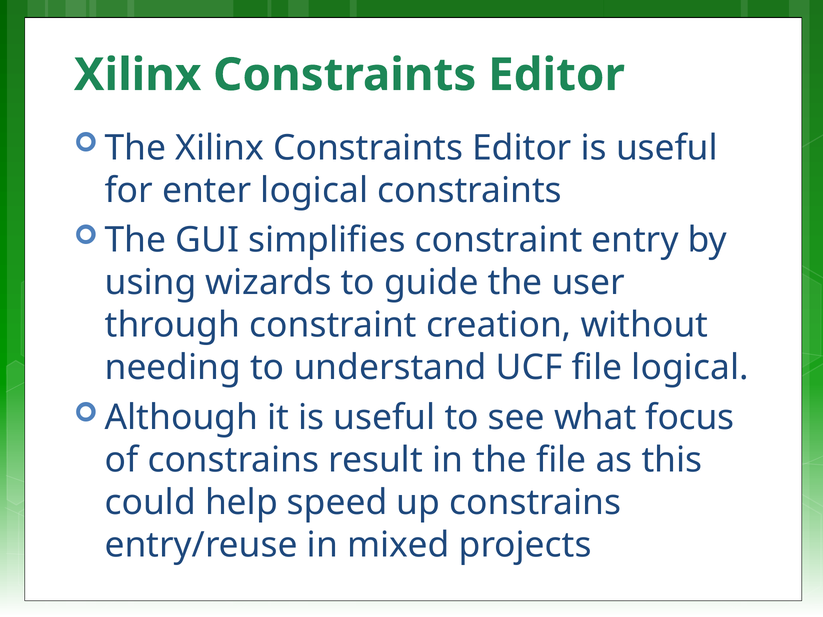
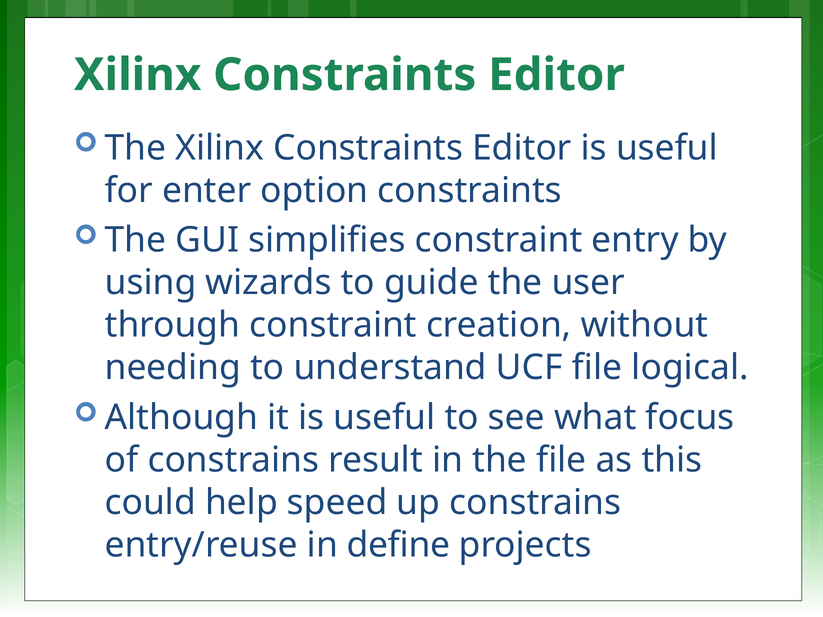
enter logical: logical -> option (314, 190)
mixed: mixed -> define (399, 545)
